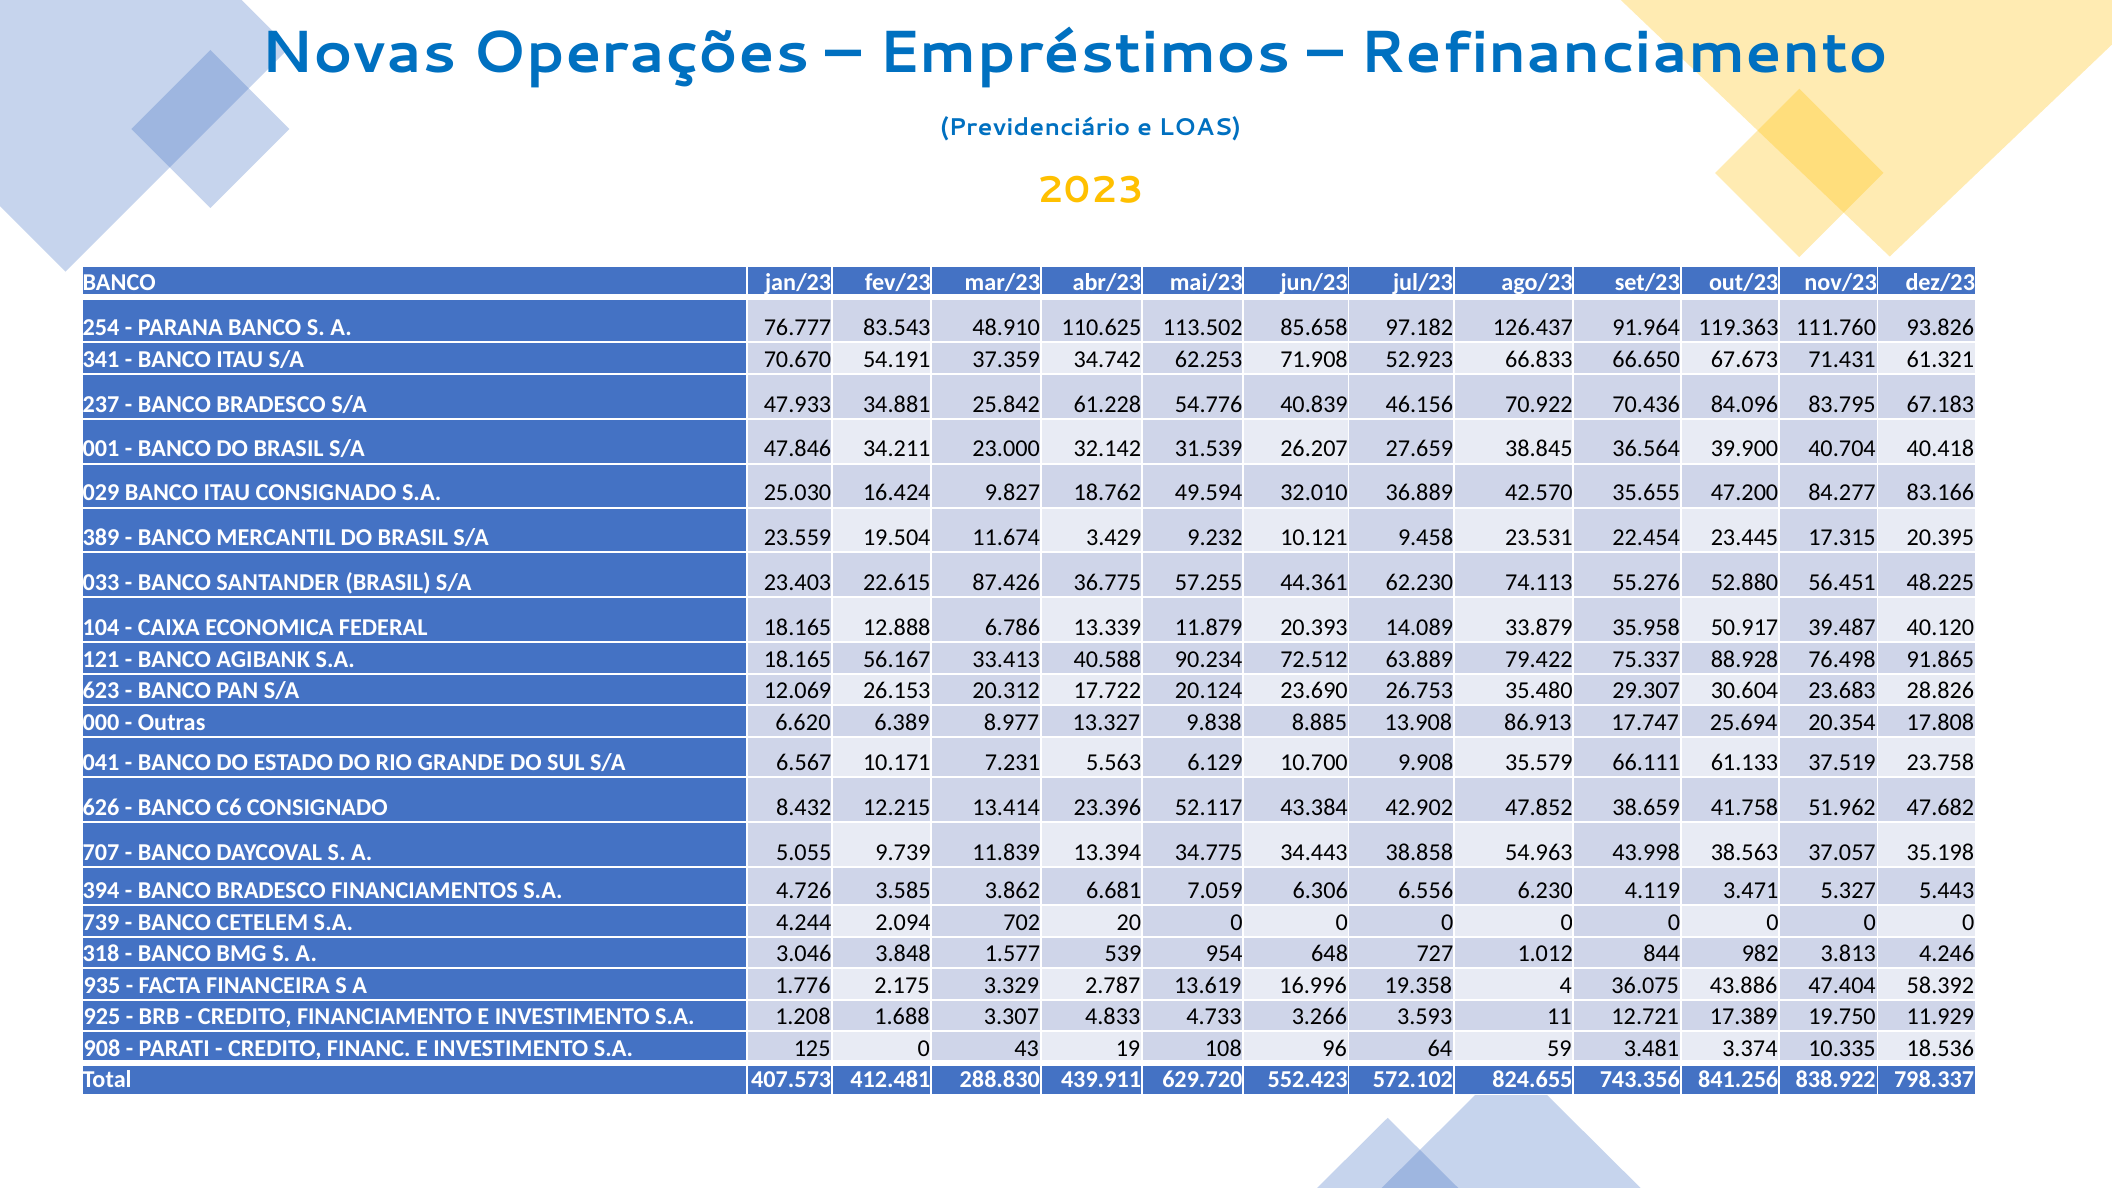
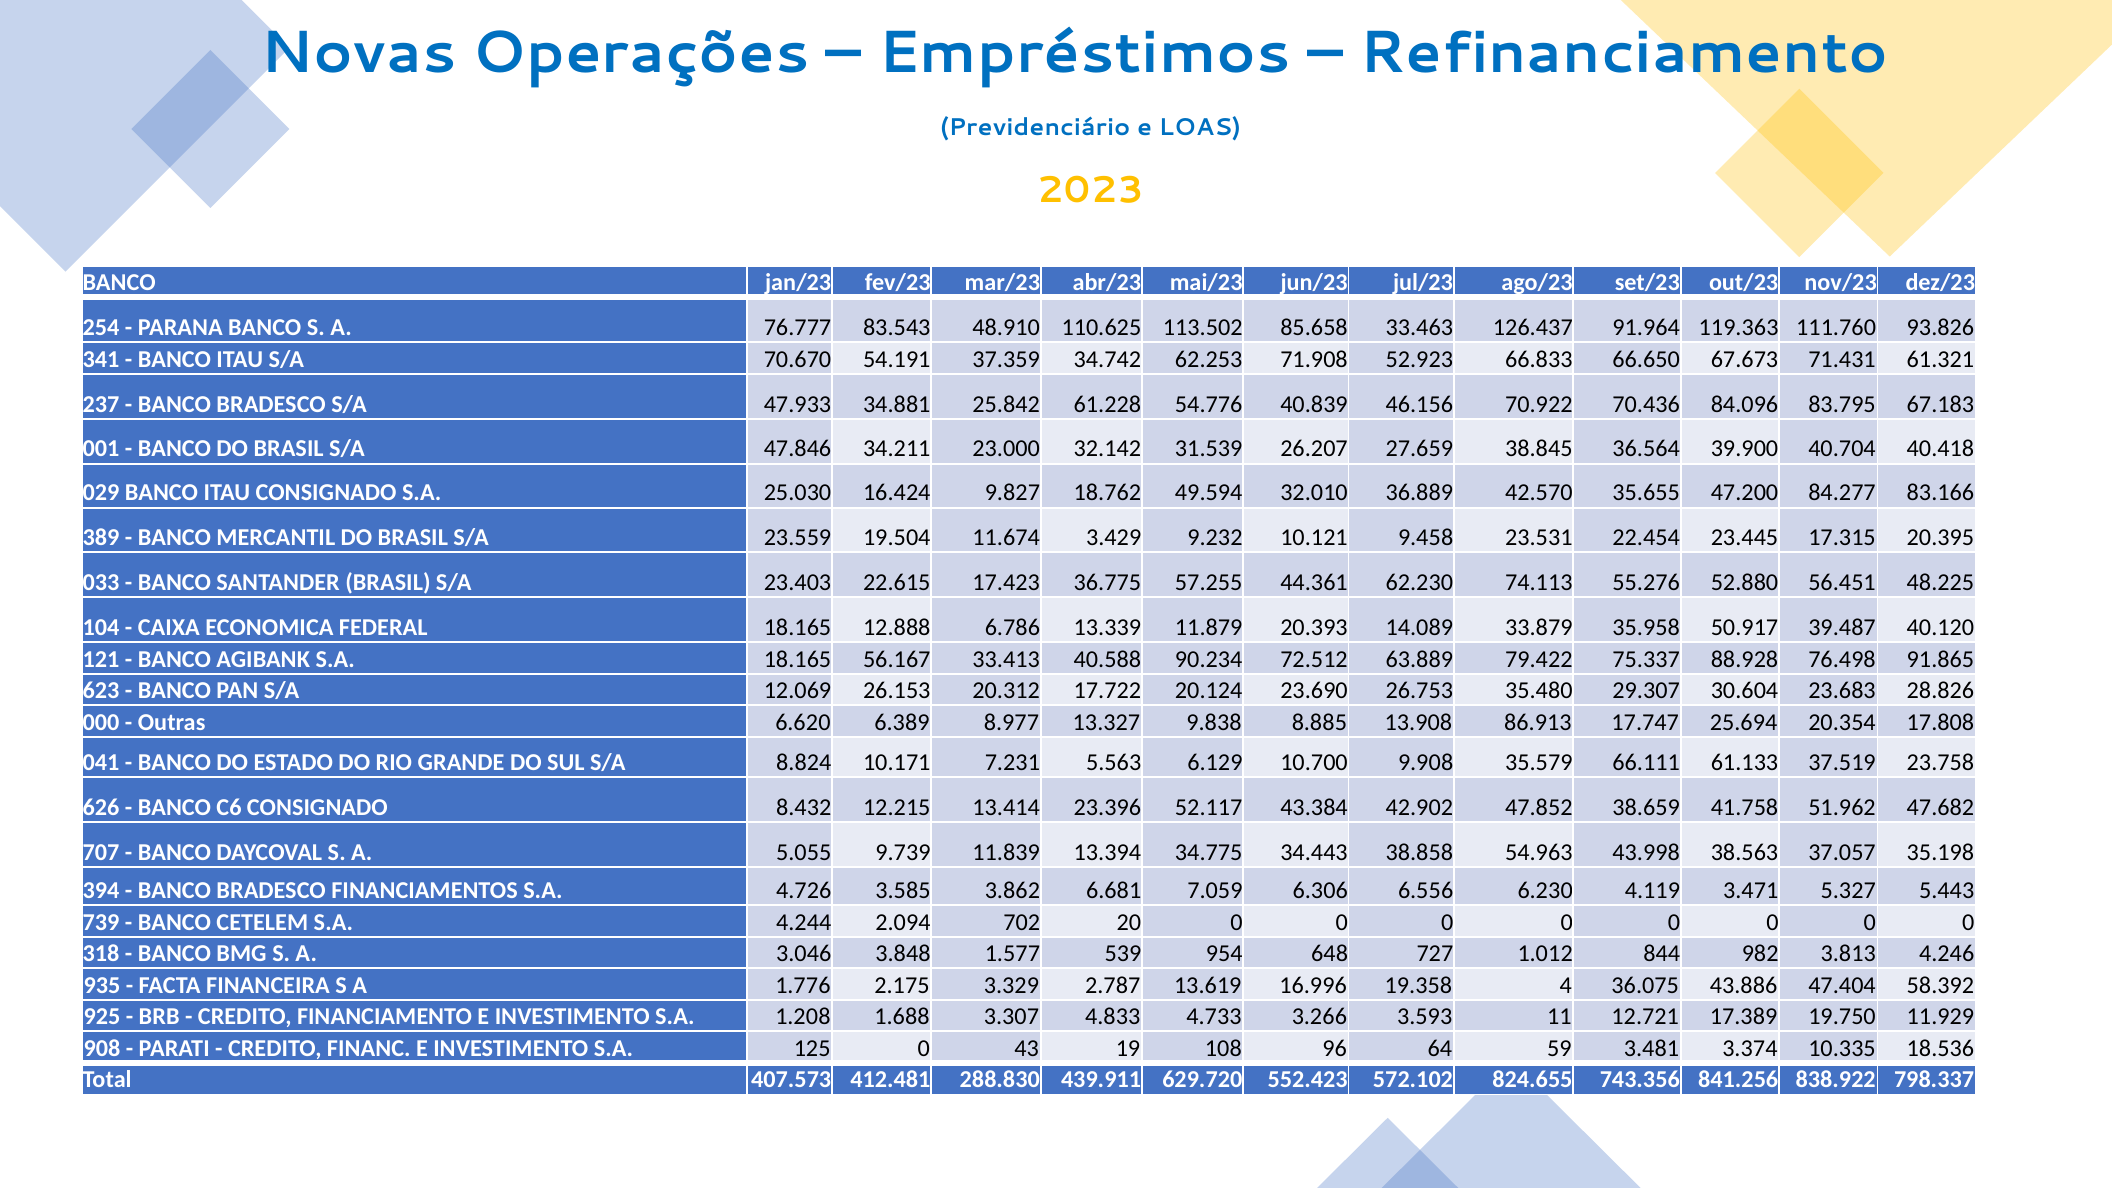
97.182: 97.182 -> 33.463 (1419, 328)
87.426: 87.426 -> 17.423 (1006, 583)
6.567: 6.567 -> 8.824 (804, 762)
